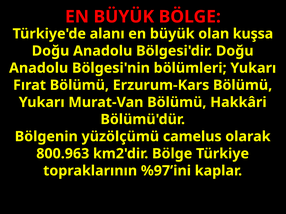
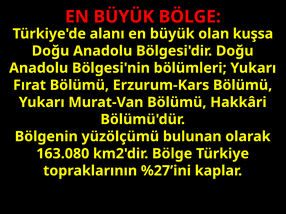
camelus: camelus -> bulunan (192, 137)
800.963: 800.963 -> 163.080 (63, 154)
%97’ini: %97’ini -> %27’ini (166, 171)
